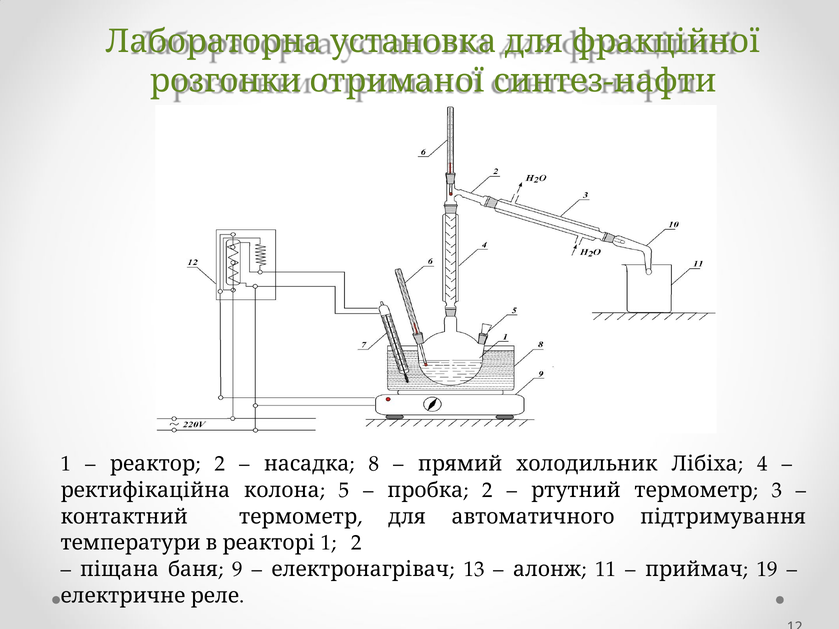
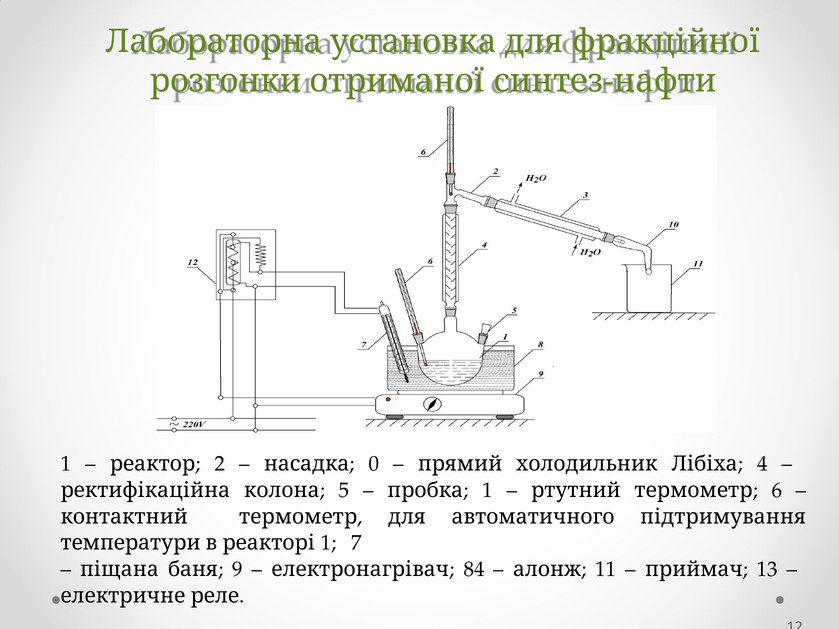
8: 8 -> 0 (374, 464)
2: 2 -> 1 (488, 490)
3: 3 -> 6 (777, 490)
1 2: 2 -> 7 (357, 543)
13: 13 -> 84 (474, 570)
19: 19 -> 13 (767, 570)
